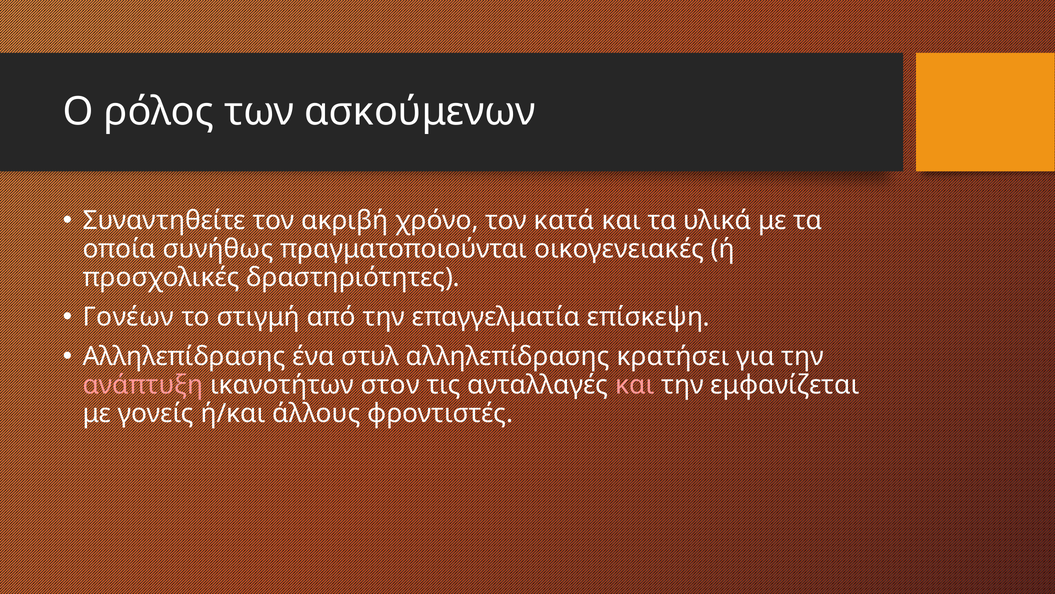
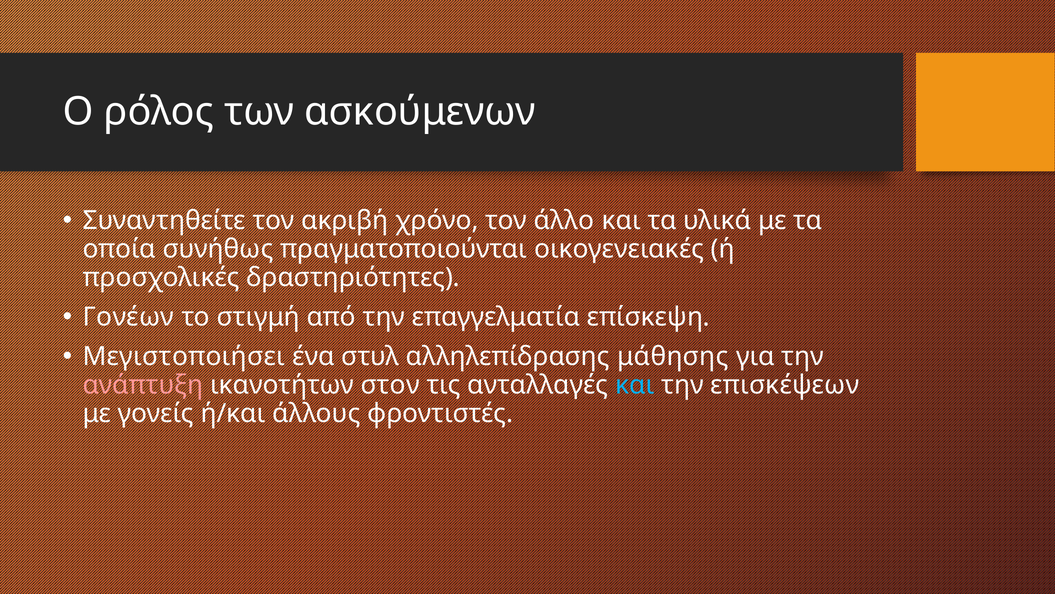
κατά: κατά -> άλλο (564, 220)
Αλληλεπίδρασης: Αλληλεπίδρασης -> Μεγιστοποιήσει (184, 356)
κρατήσει: κρατήσει -> μάθησης (673, 356)
και colour: pink -> light blue (635, 385)
εμφανίζεται: εμφανίζεται -> επισκέψεων (785, 385)
